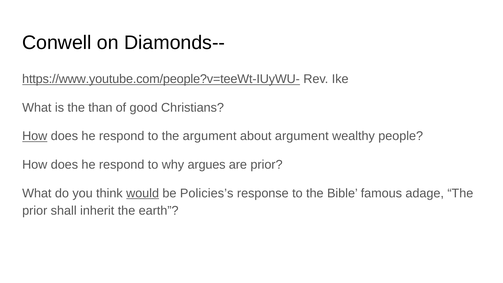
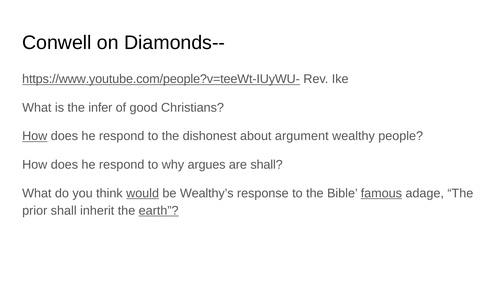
than: than -> infer (100, 108)
the argument: argument -> dishonest (210, 136)
are prior: prior -> shall (267, 165)
Policies’s: Policies’s -> Wealthy’s (207, 193)
famous underline: none -> present (381, 193)
earth underline: none -> present (159, 211)
